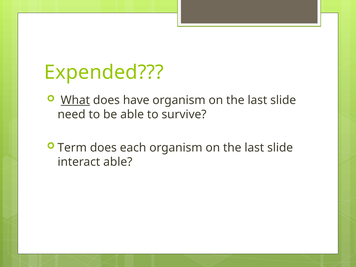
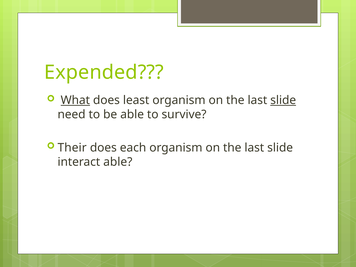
have: have -> least (136, 100)
slide underline: none -> present (283, 100)
Term: Term -> Their (72, 148)
